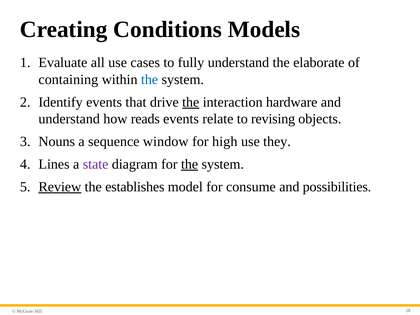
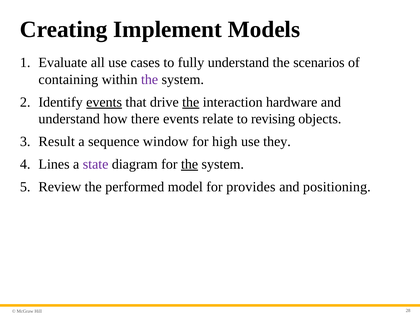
Conditions: Conditions -> Implement (168, 29)
elaborate: elaborate -> scenarios (319, 63)
the colour: blue -> purple (150, 79)
events underline: none -> present (104, 102)
reads: reads -> there (145, 119)
Nouns: Nouns -> Result (57, 142)
Review underline: present -> none (60, 187)
establishes: establishes -> performed (135, 187)
consume: consume -> provides (251, 187)
possibilities: possibilities -> positioning (337, 187)
